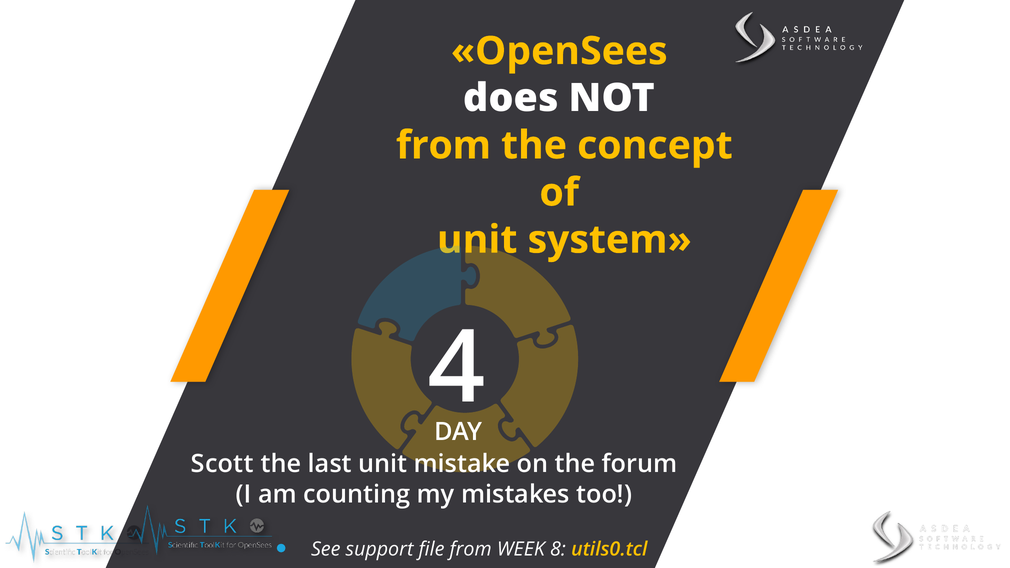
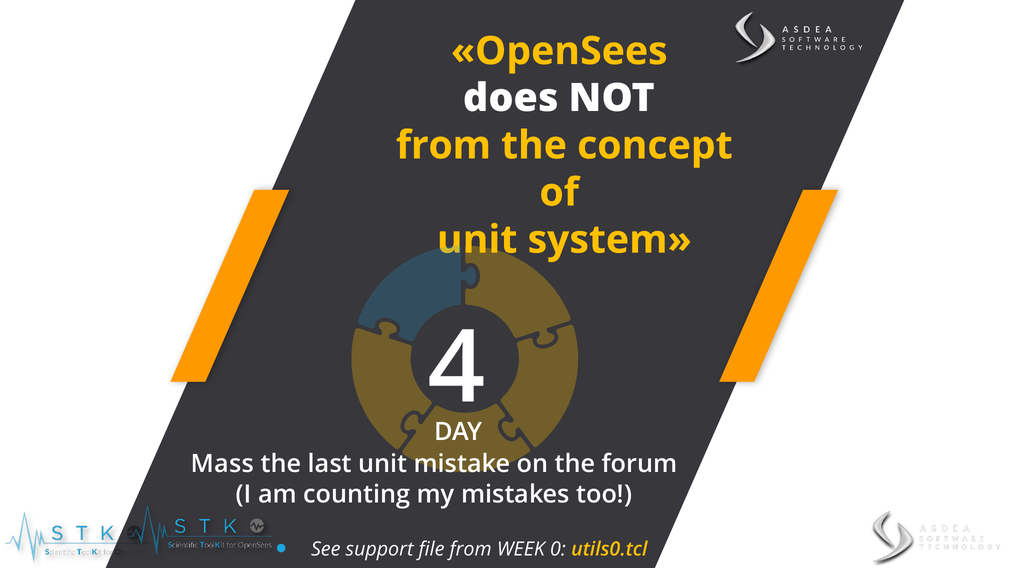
Scott: Scott -> Mass (222, 464)
8: 8 -> 0 (558, 549)
